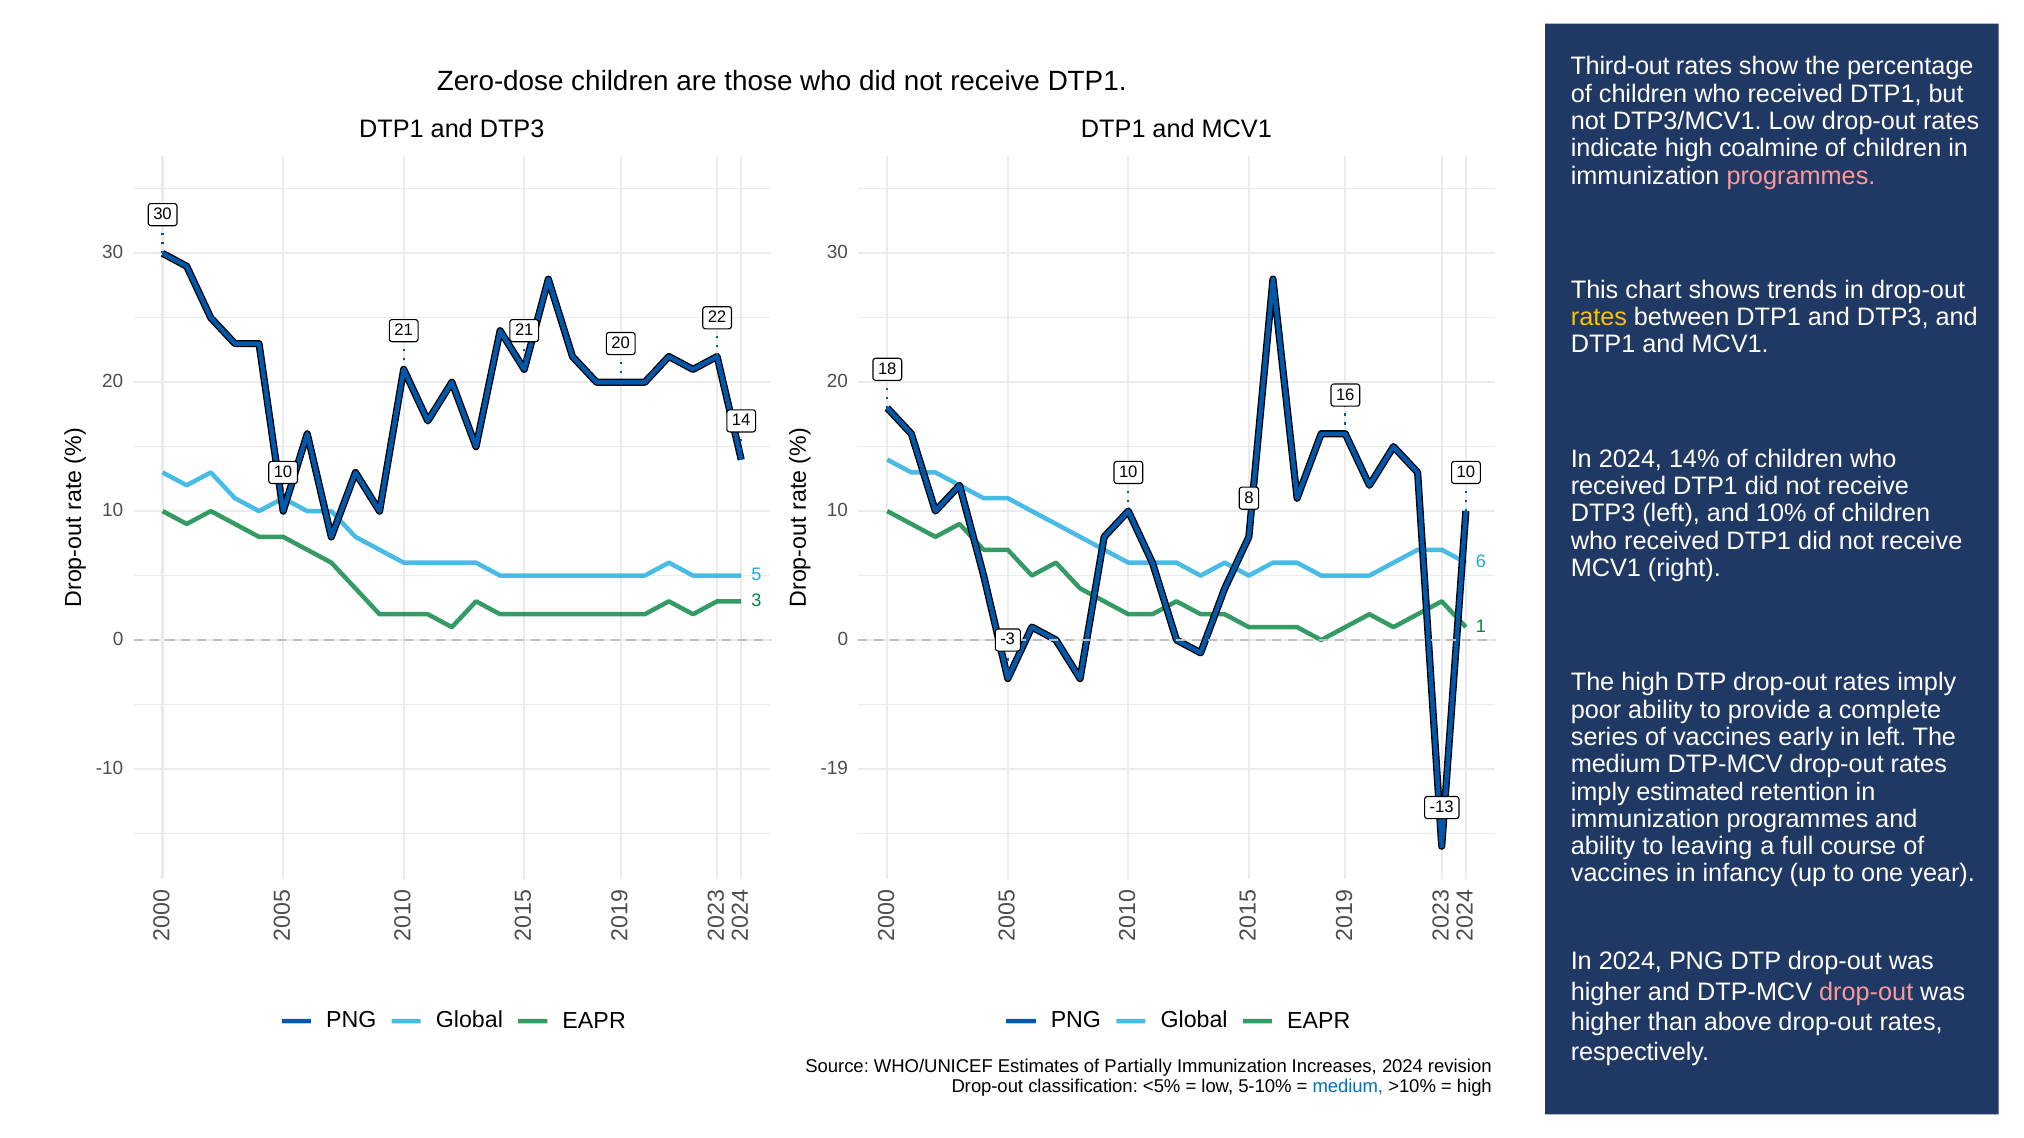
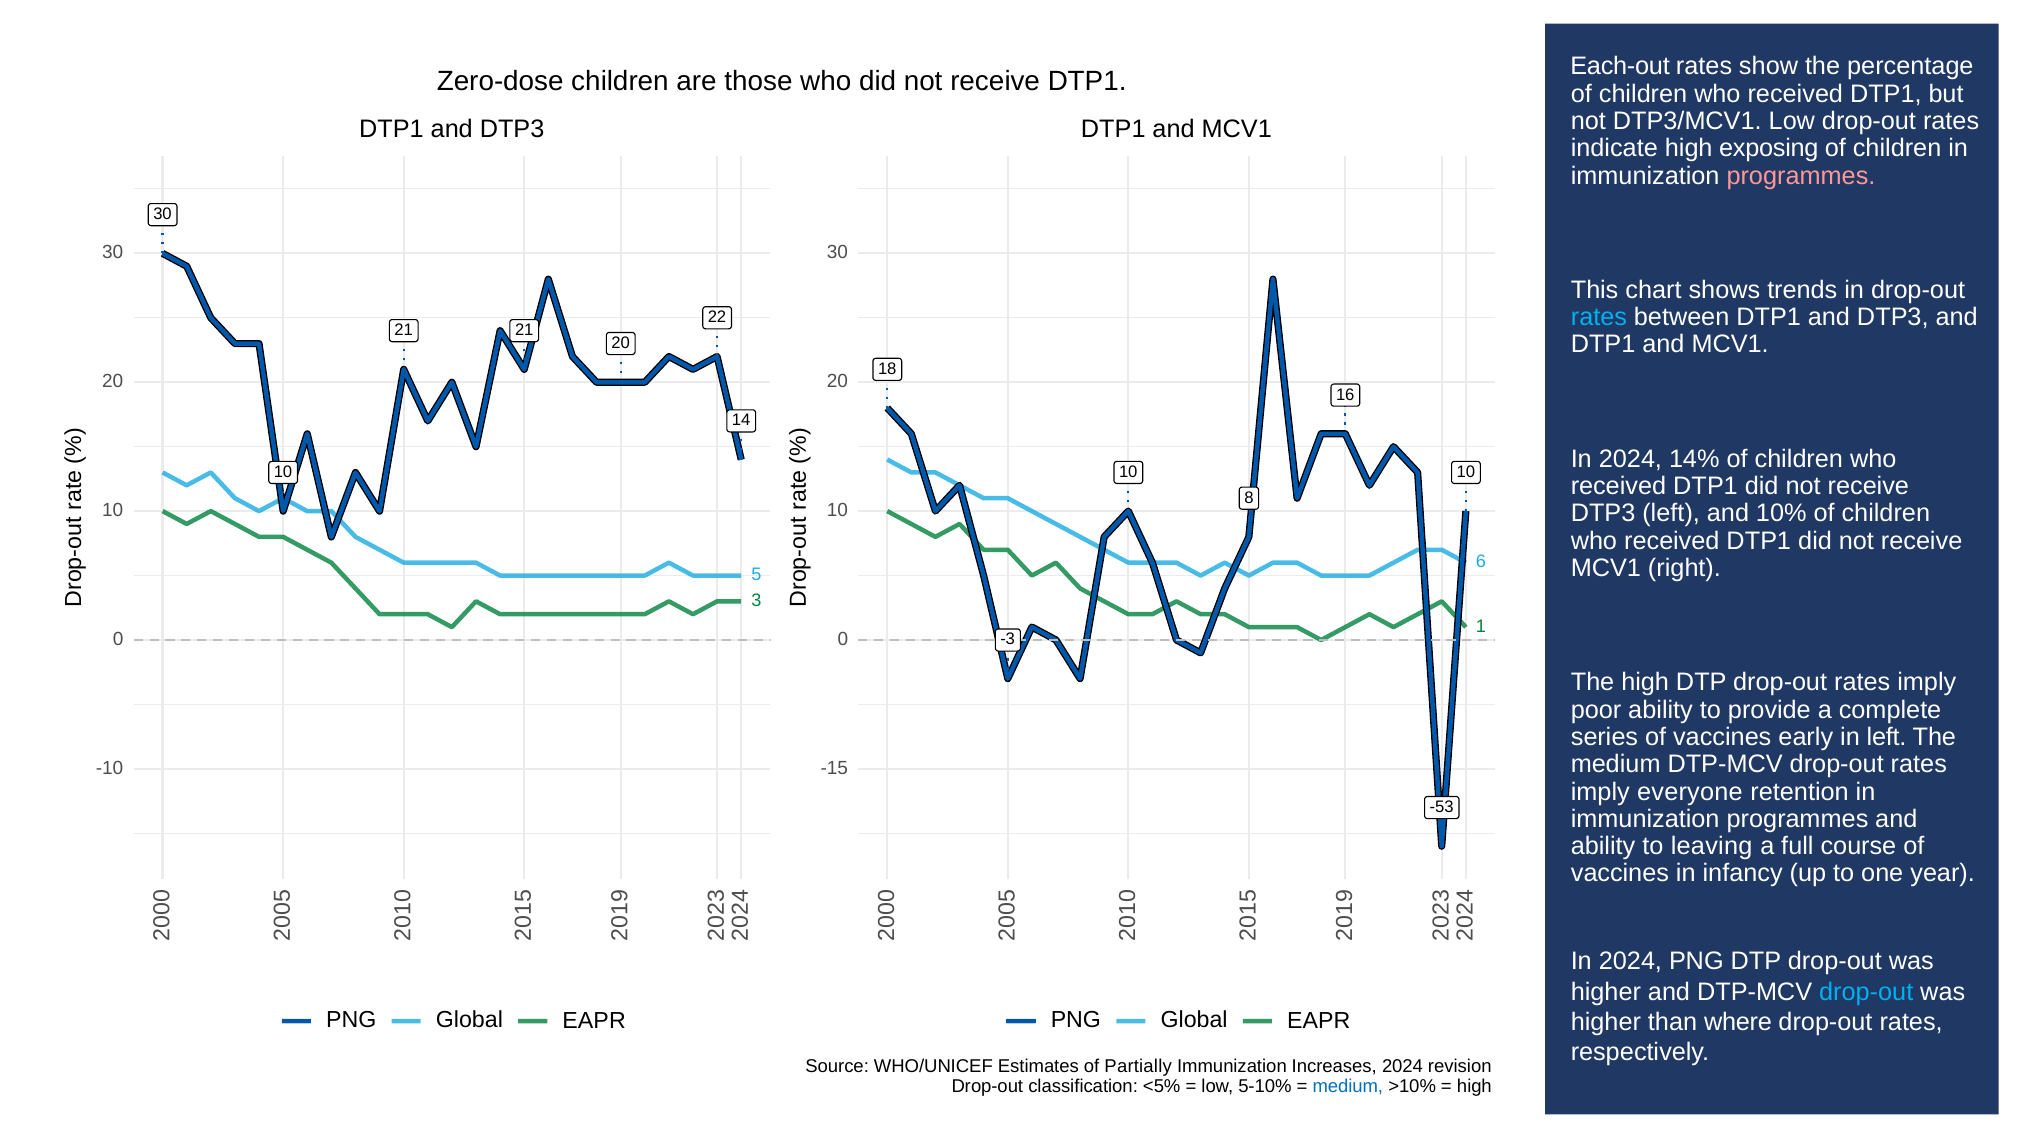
Third-out: Third-out -> Each-out (1620, 67)
coalmine: coalmine -> exposing (1769, 148)
rates colour: yellow -> light blue (1599, 317)
-19: -19 -> -15 (834, 768)
estimated: estimated -> everyone (1690, 792)
-13: -13 -> -53 (1442, 807)
drop-out colour: pink -> light blue (1866, 992)
above: above -> where (1738, 1023)
